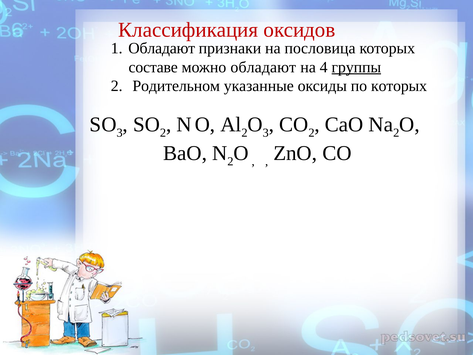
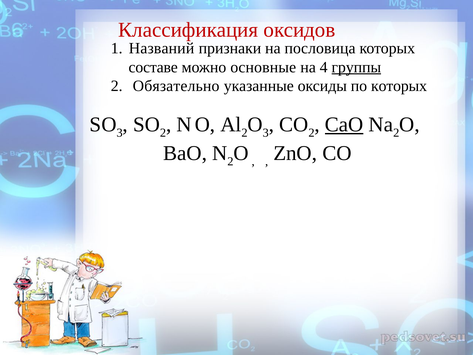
Обладают: Обладают -> Названий (162, 48)
можно обладают: обладают -> основные (263, 67)
Родительном: Родительном -> Обязательно (176, 86)
CaO underline: none -> present (344, 125)
